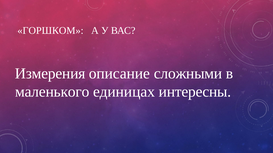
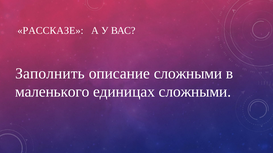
ГОРШКОМ: ГОРШКОМ -> РАССКАЗЕ (50, 31)
Измерения: Измерения -> Заполнить (50, 74)
единицах интересны: интересны -> сложными (195, 92)
